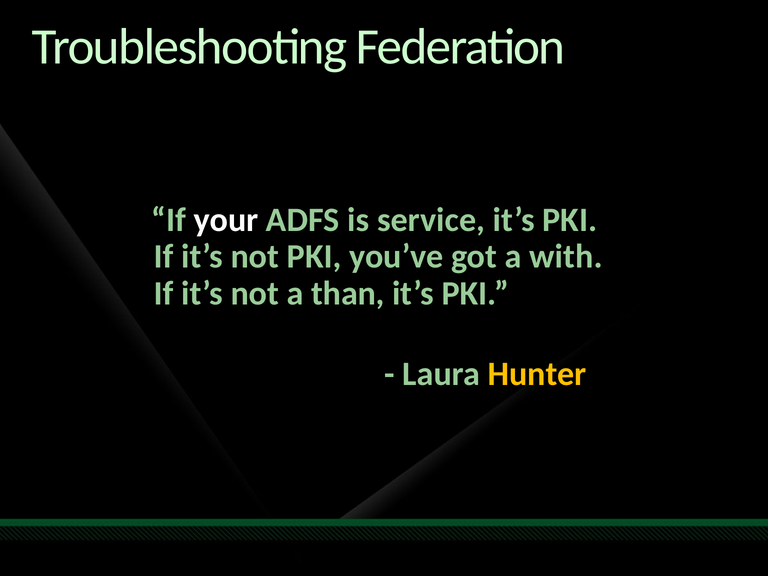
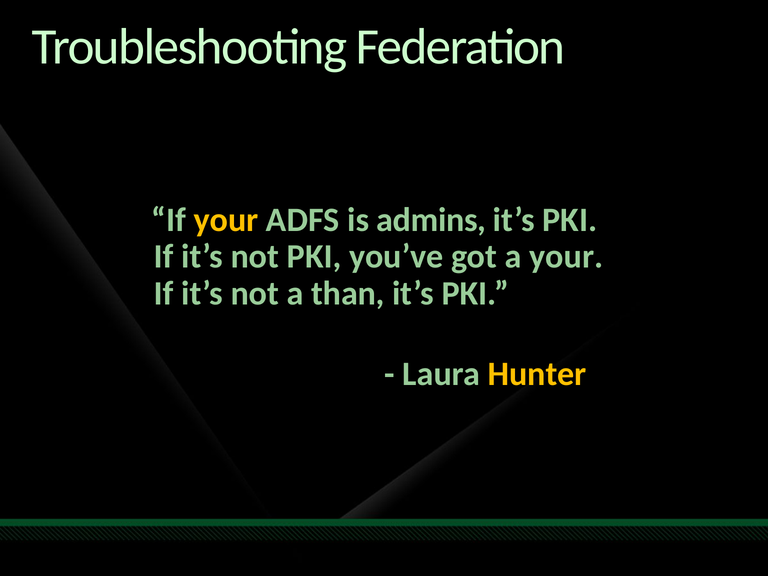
your colour: white -> yellow (226, 220)
service: service -> admins (431, 220)
a with: with -> your (566, 257)
